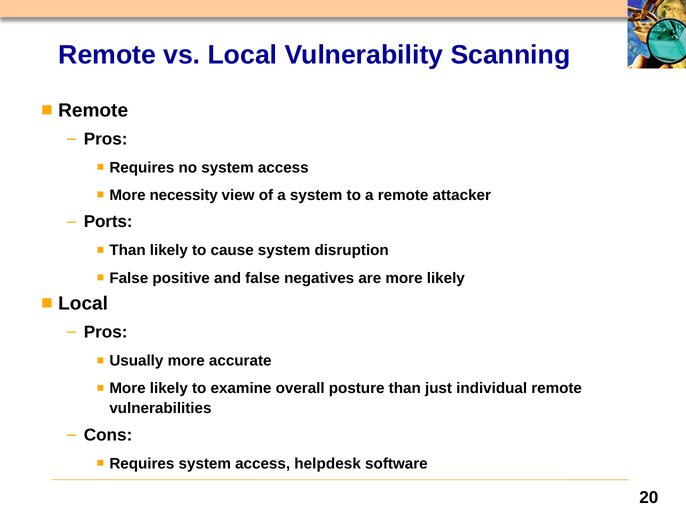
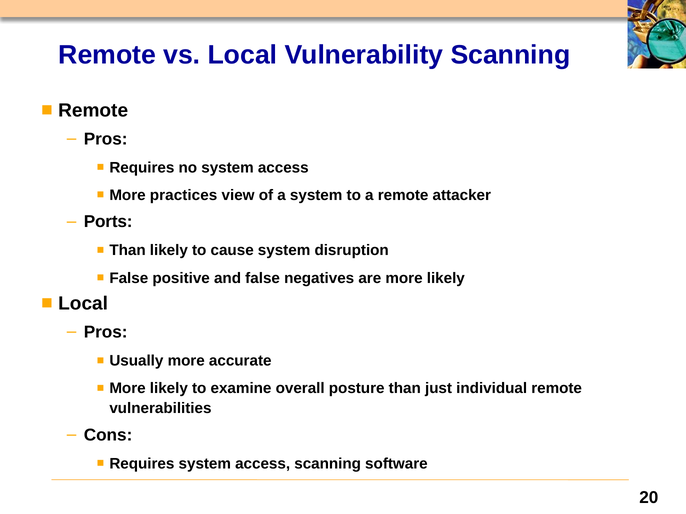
necessity: necessity -> practices (184, 195)
access helpdesk: helpdesk -> scanning (328, 464)
